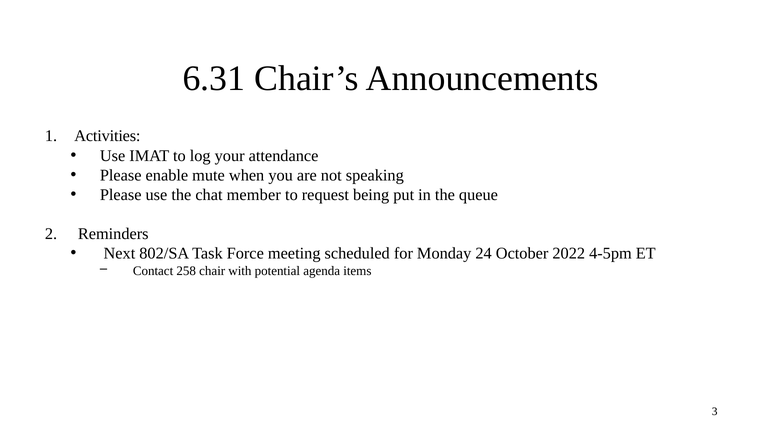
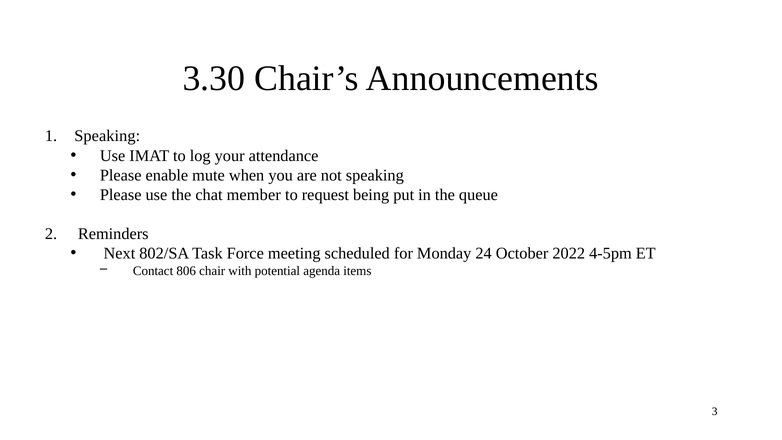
6.31: 6.31 -> 3.30 (214, 78)
Activities: Activities -> Speaking (107, 136)
258: 258 -> 806 (186, 271)
